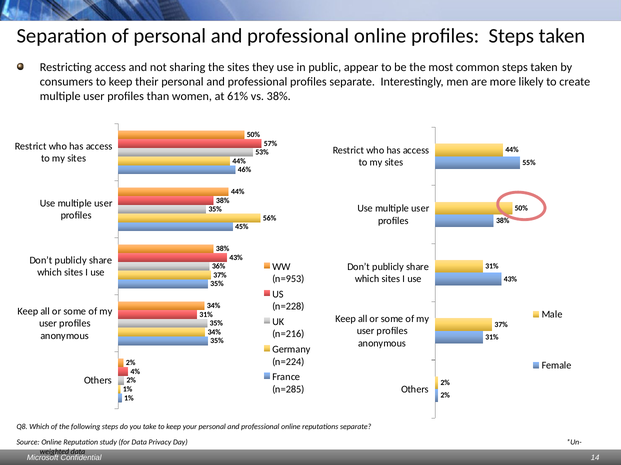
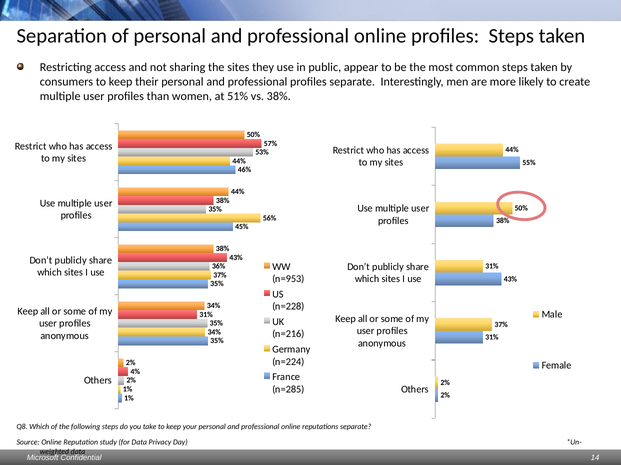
61%: 61% -> 51% (238, 96)
